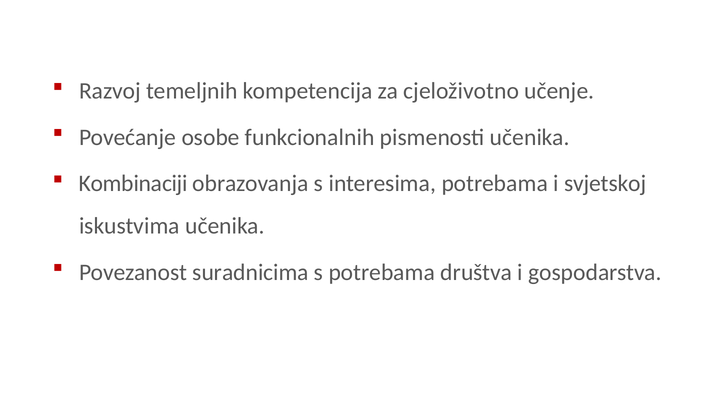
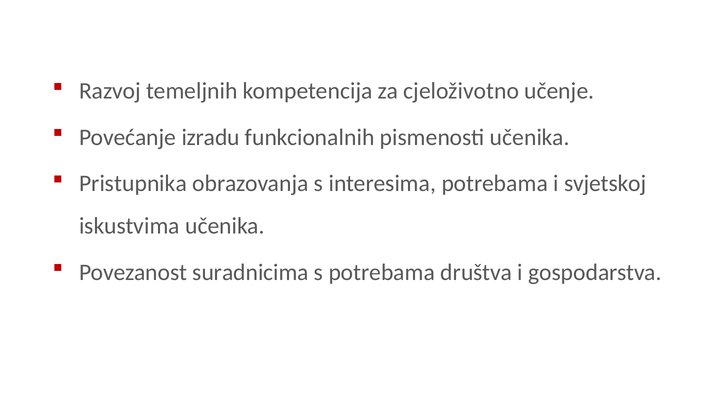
osobe: osobe -> izradu (211, 137)
Kombinaciji: Kombinaciji -> Pristupnika (133, 183)
